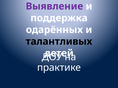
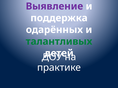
талантливых colour: black -> green (59, 42)
